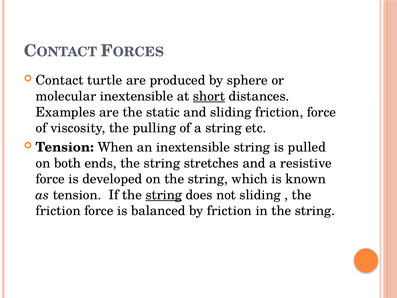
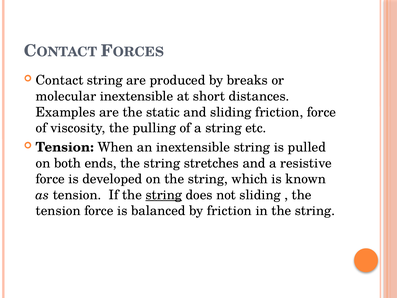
Contact turtle: turtle -> string (105, 80)
sphere: sphere -> breaks (247, 80)
short underline: present -> none (209, 96)
friction: friction -> tension (58, 211)
